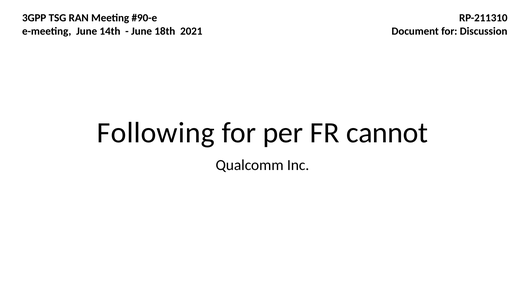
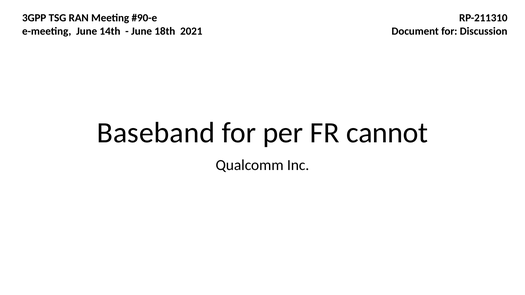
Following: Following -> Baseband (156, 133)
